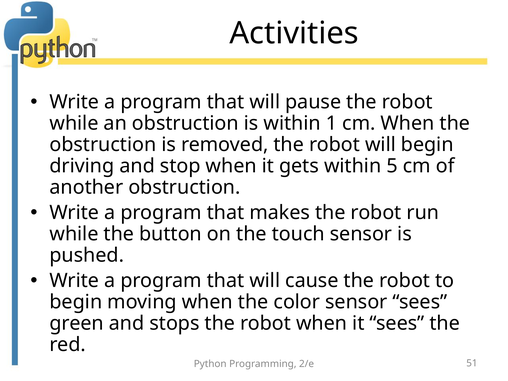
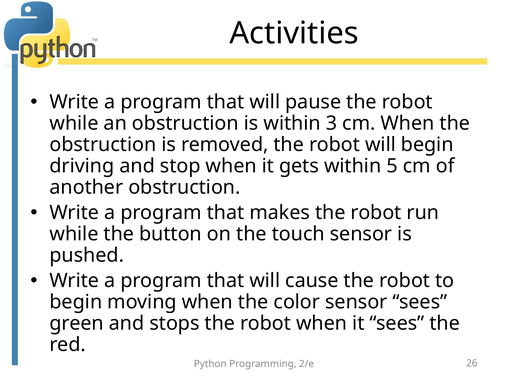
1: 1 -> 3 (331, 123)
51: 51 -> 26 (472, 363)
